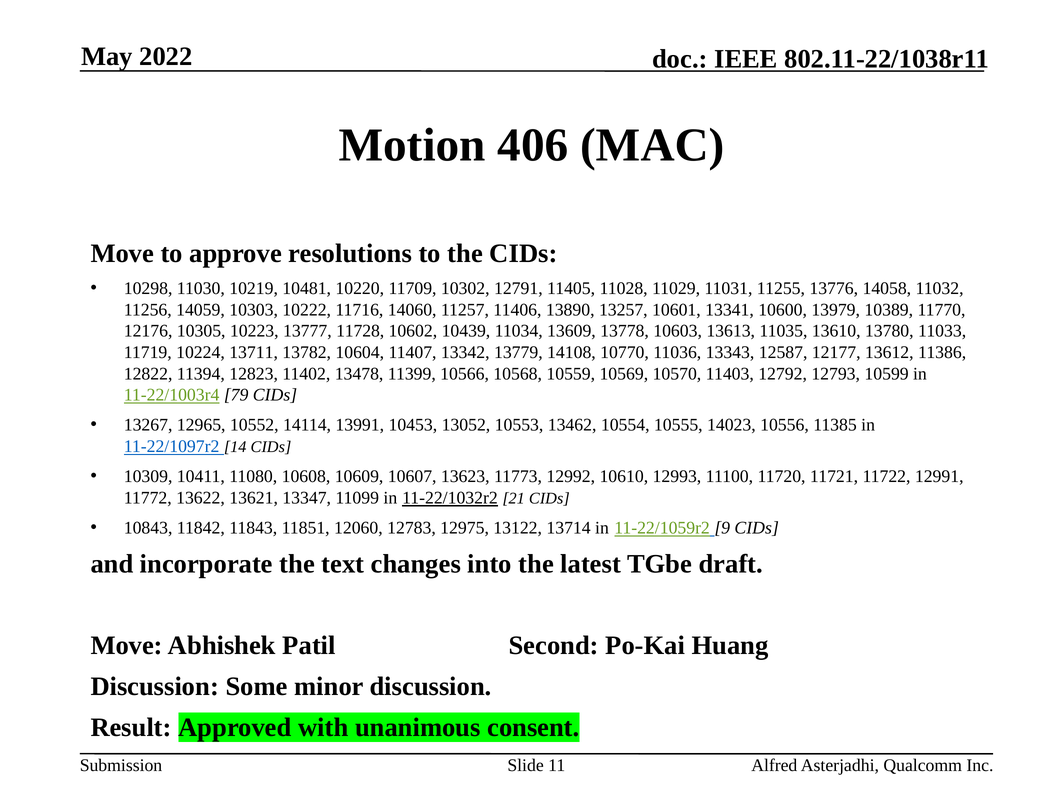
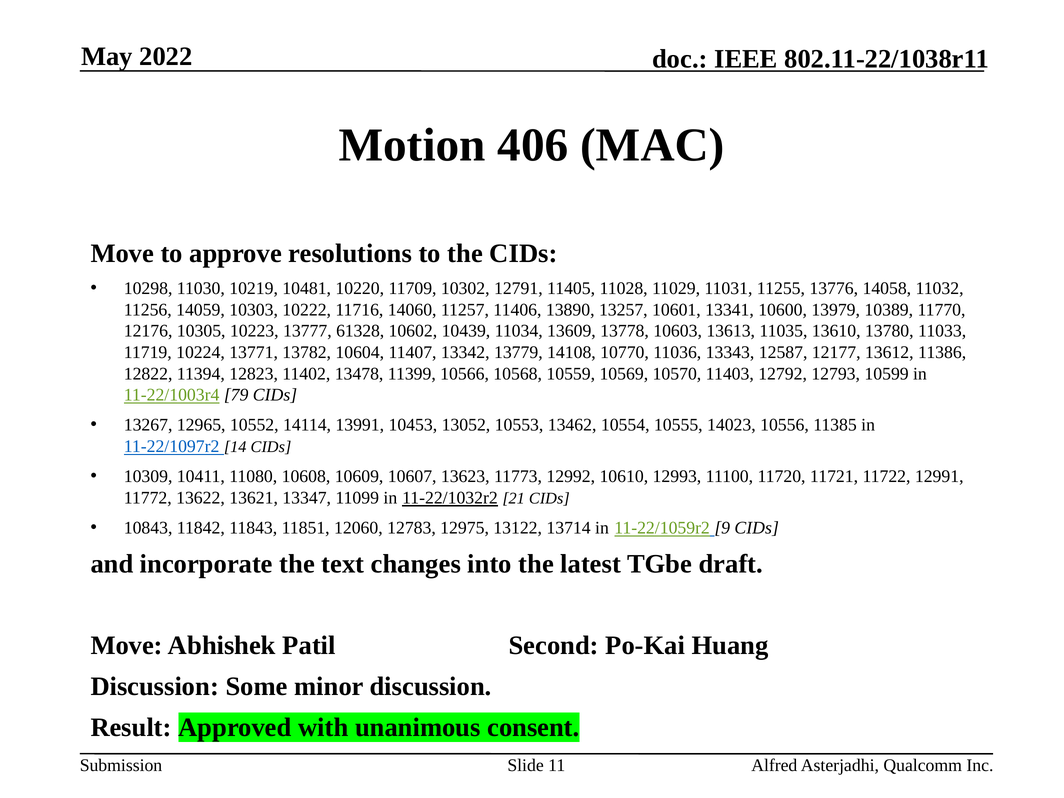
11728: 11728 -> 61328 (360, 331)
13711: 13711 -> 13771 (254, 352)
